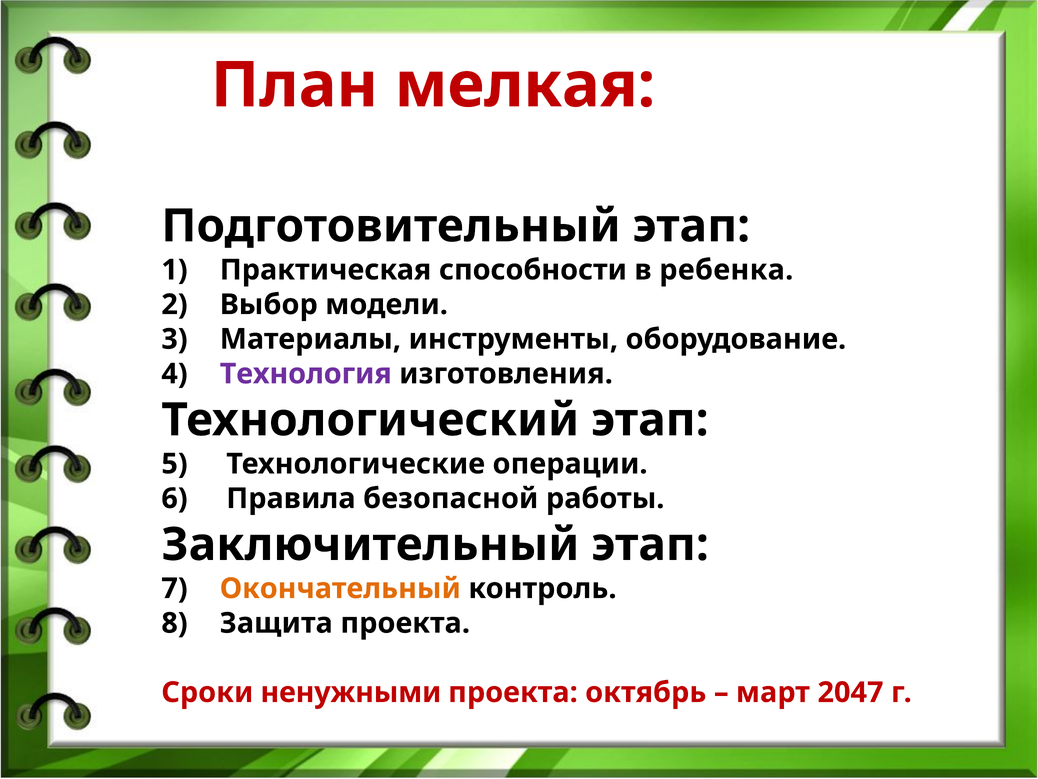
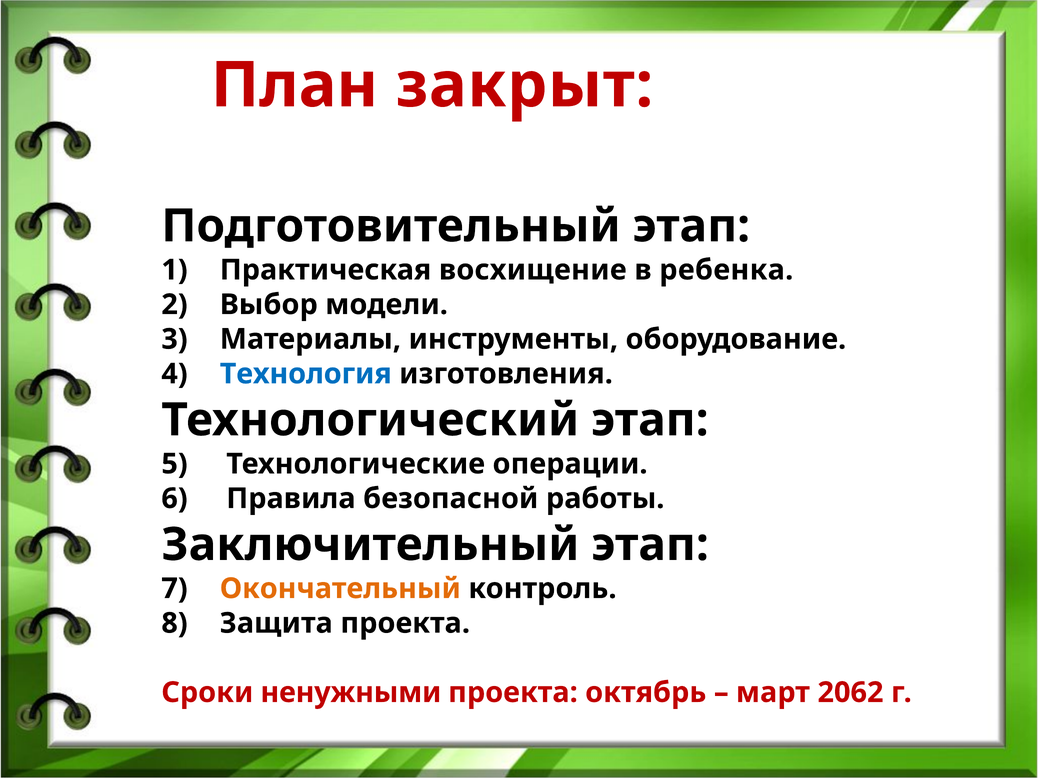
мелкая: мелкая -> закрыт (524, 85)
способности: способности -> восхищение (533, 270)
Технология colour: purple -> blue (306, 374)
2047: 2047 -> 2062 (851, 692)
